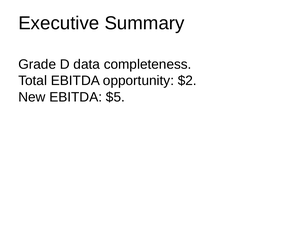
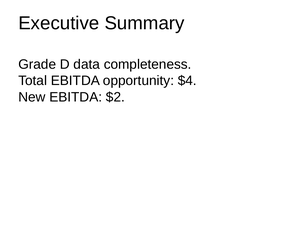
$2: $2 -> $4 (187, 80)
$5: $5 -> $2 (115, 97)
